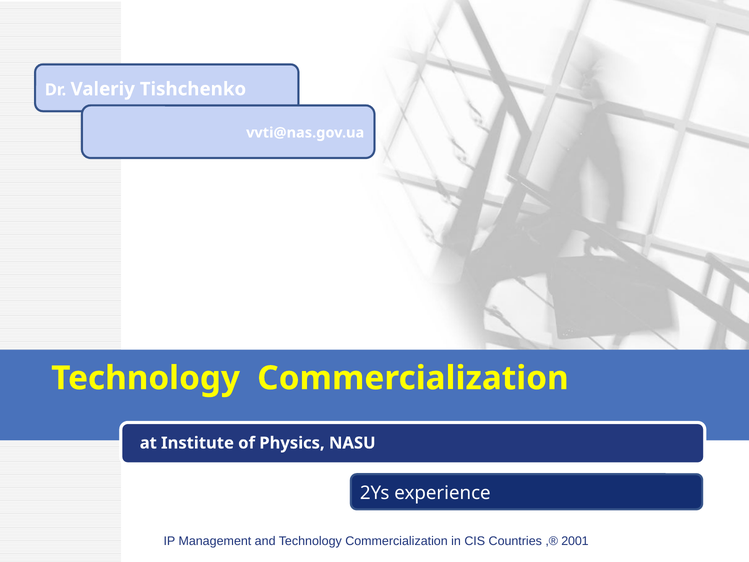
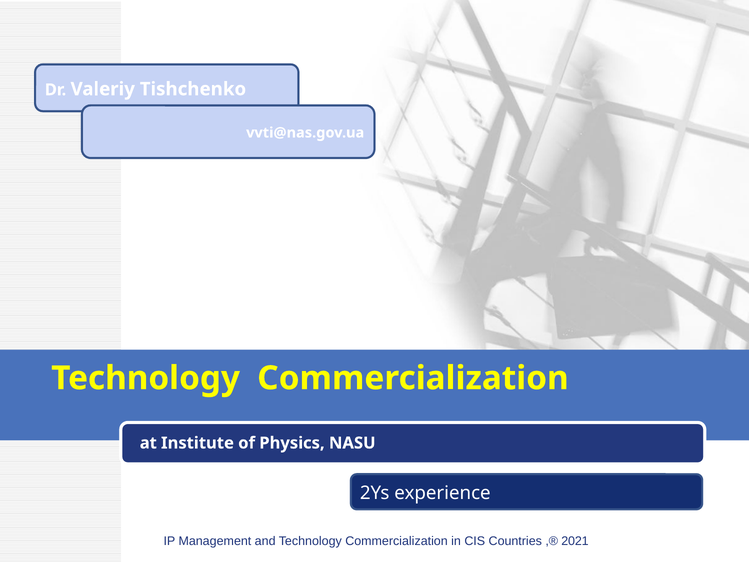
2001: 2001 -> 2021 (575, 541)
